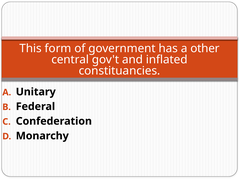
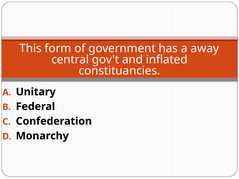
other: other -> away (205, 49)
